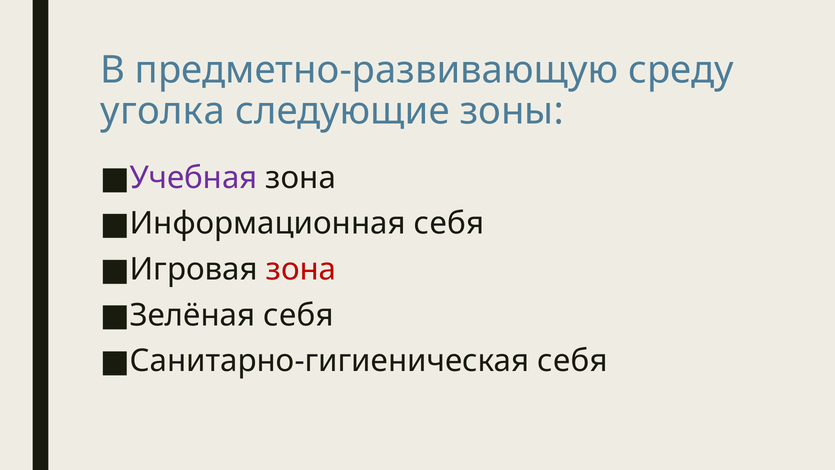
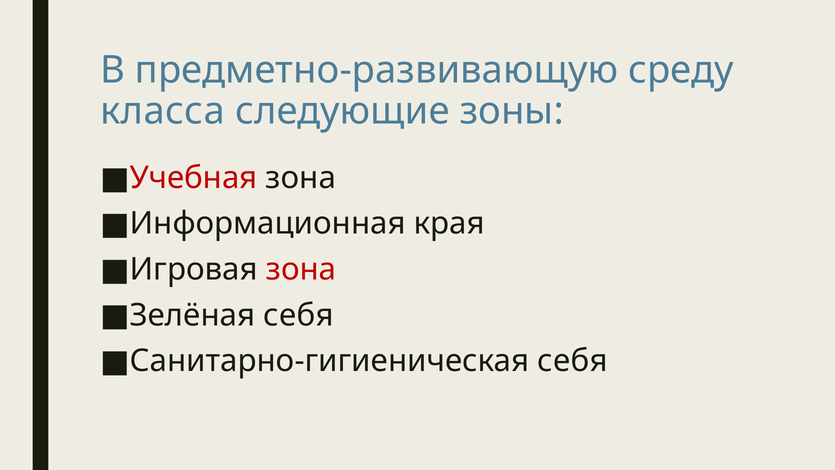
уголка: уголка -> класса (163, 111)
Учебная colour: purple -> red (194, 178)
Информационная себя: себя -> края (449, 223)
